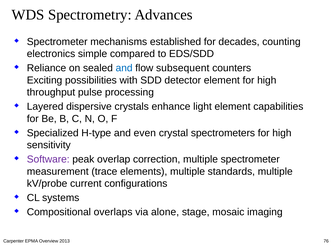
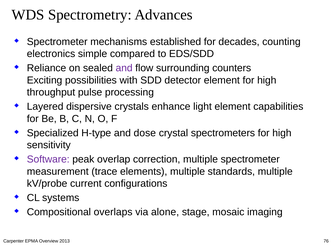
and colour: blue -> purple (124, 68)
subsequent: subsequent -> surrounding (183, 68)
even: even -> dose (145, 133)
